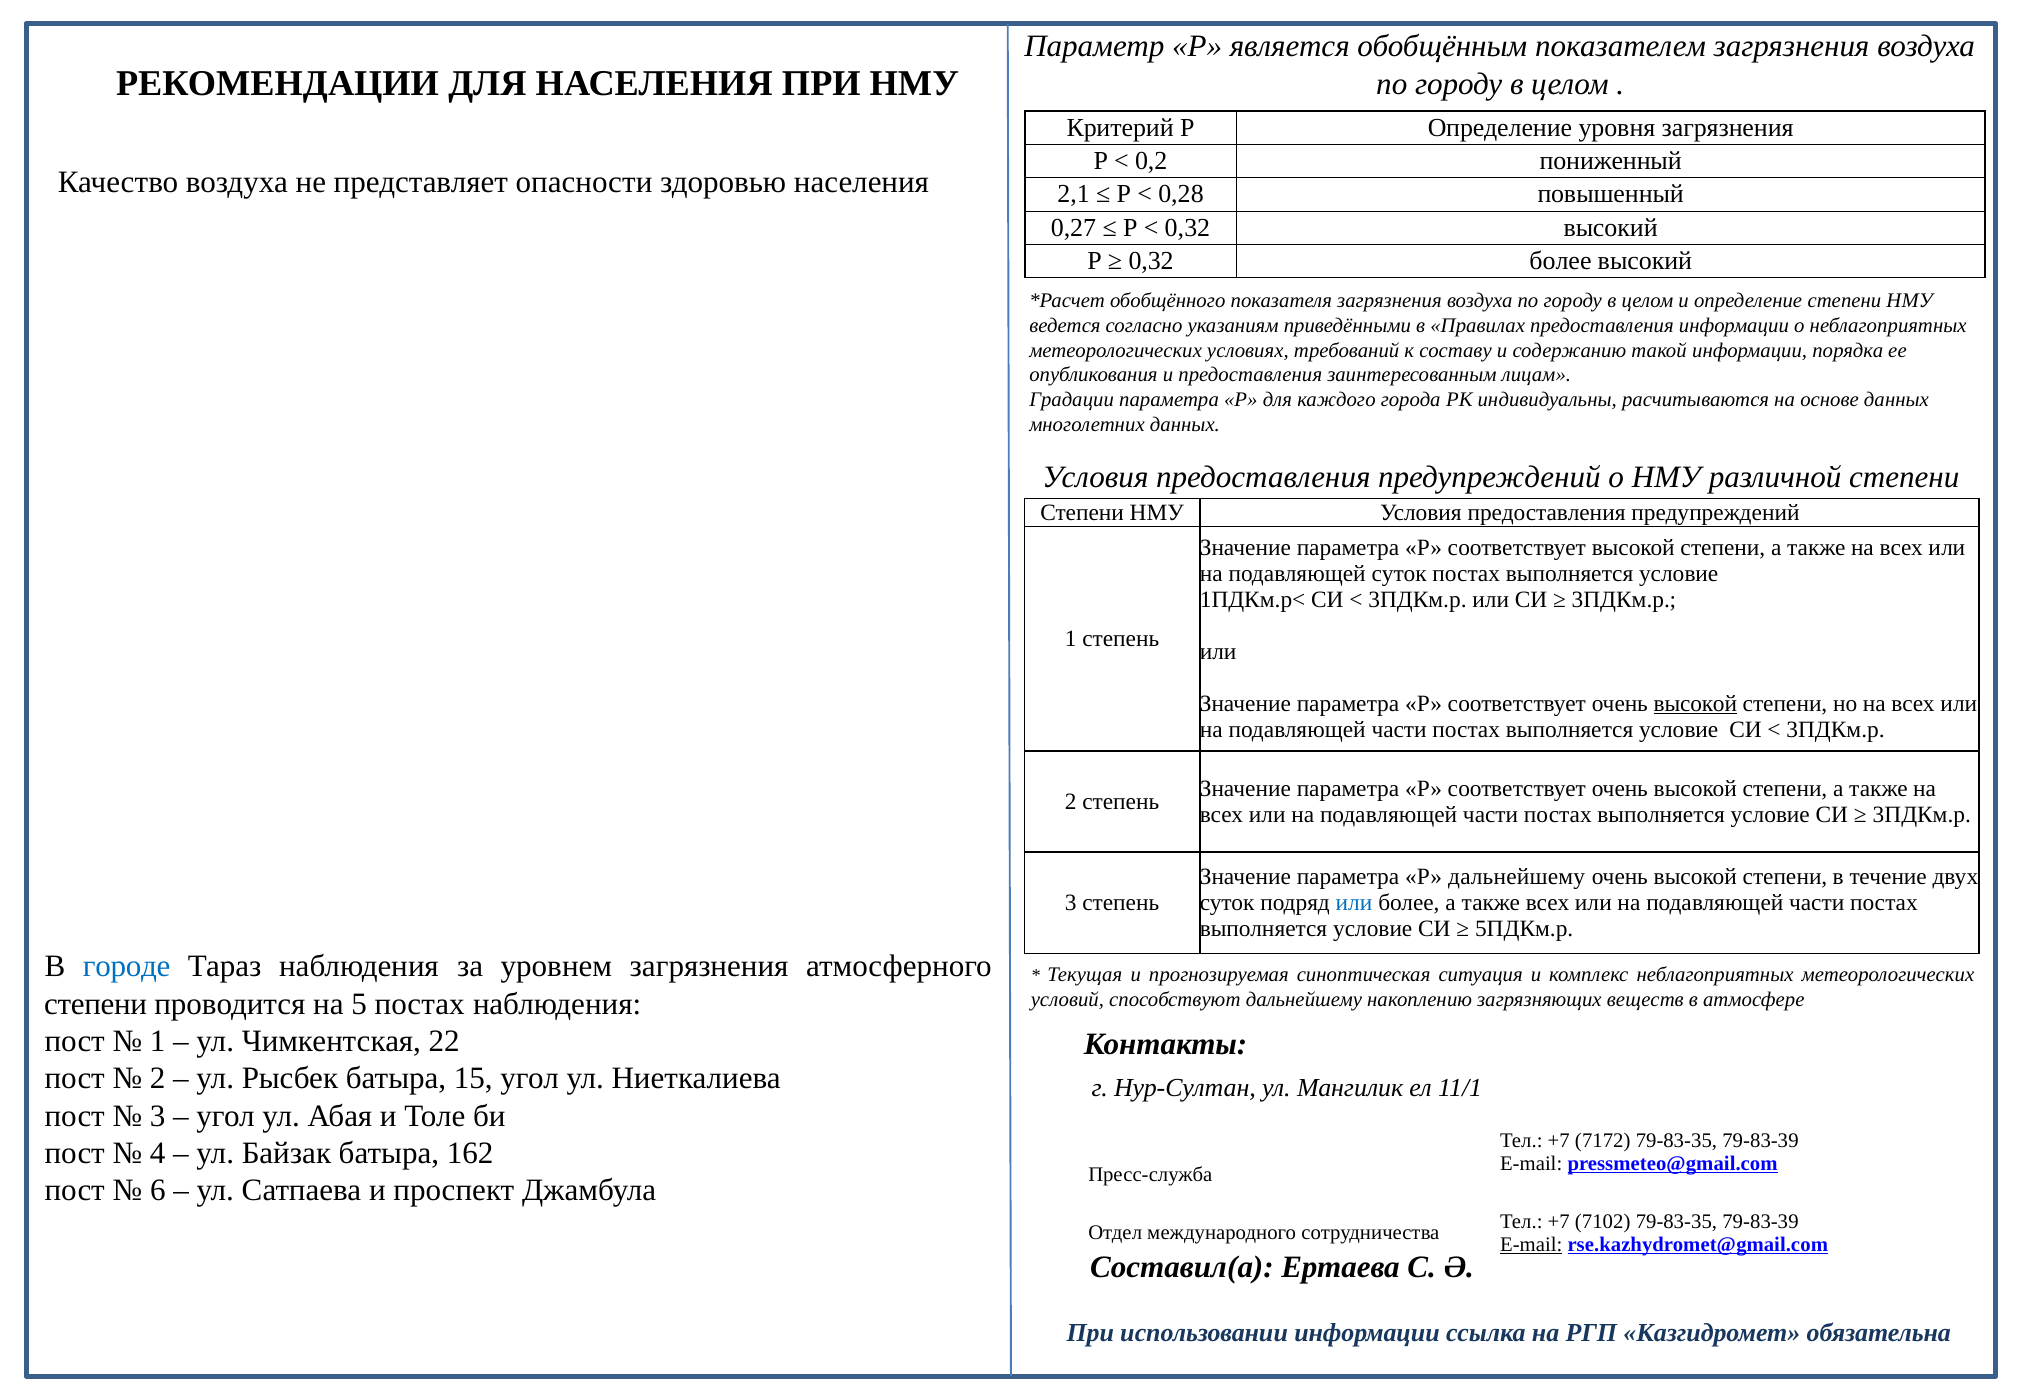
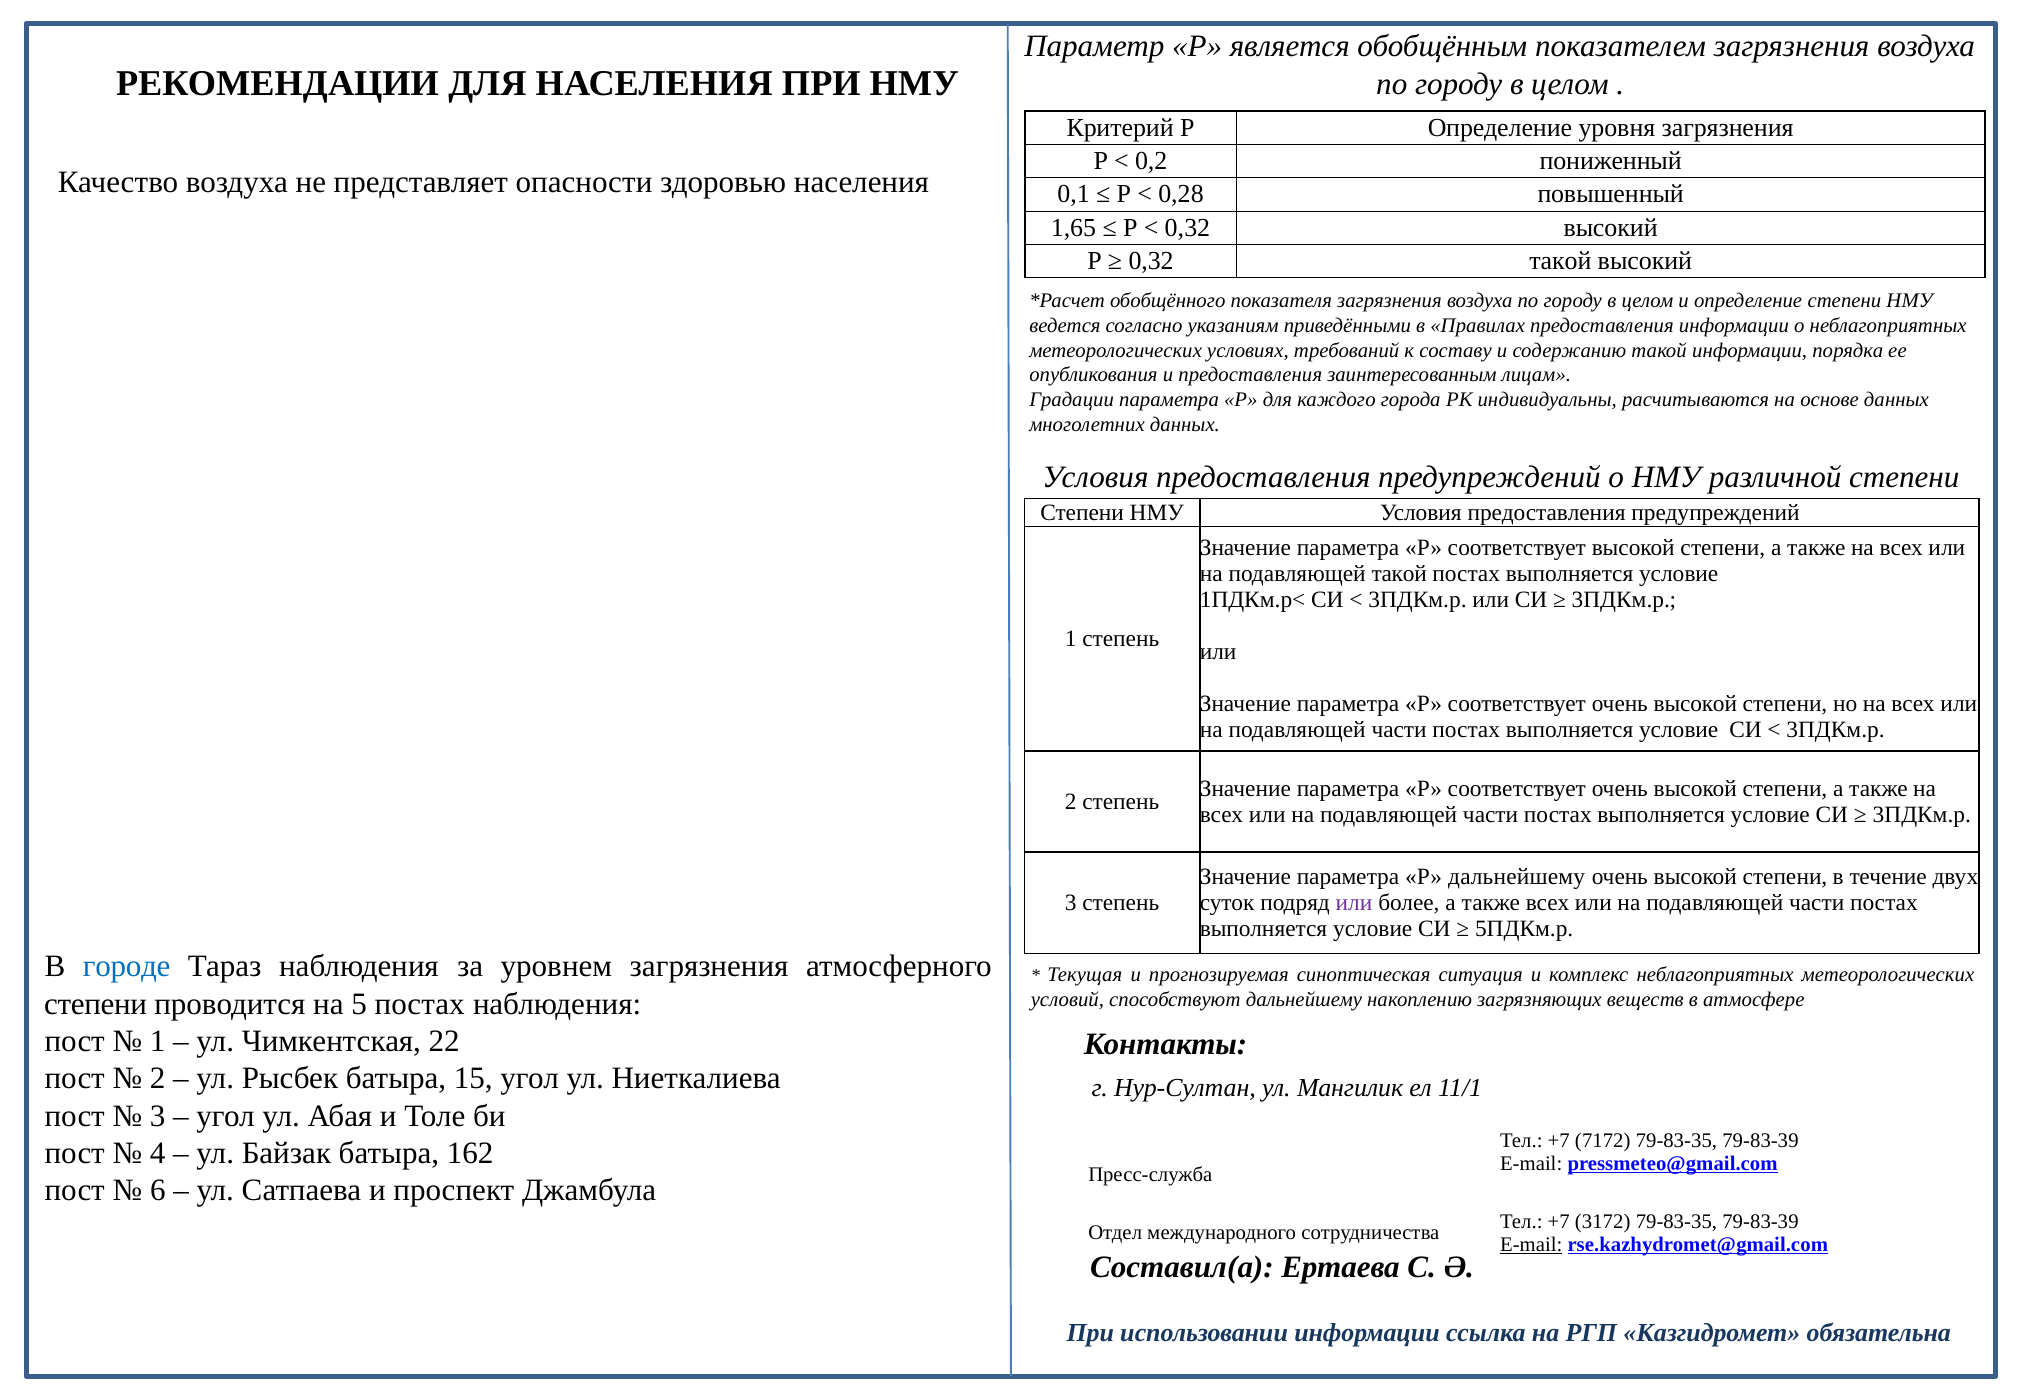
2,1: 2,1 -> 0,1 (1074, 194)
0,27: 0,27 -> 1,65 (1073, 228)
0,32 более: более -> такой (1560, 261)
подавляющей суток: суток -> такой (1399, 574)
высокой underline: present -> none (1695, 703)
или colour: blue -> purple (1354, 903)
7102: 7102 -> 3172 (1603, 1221)
